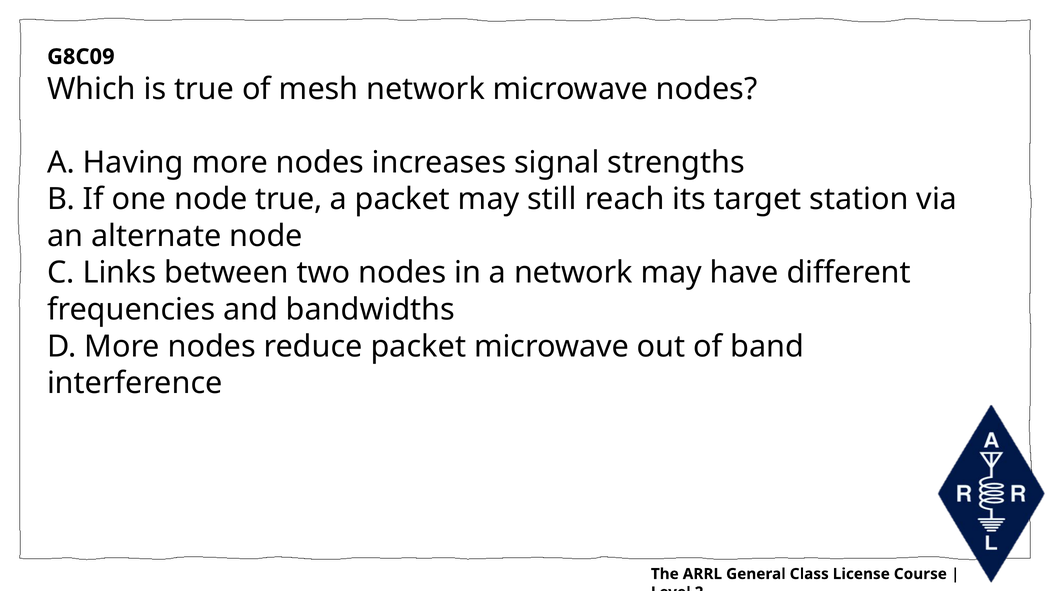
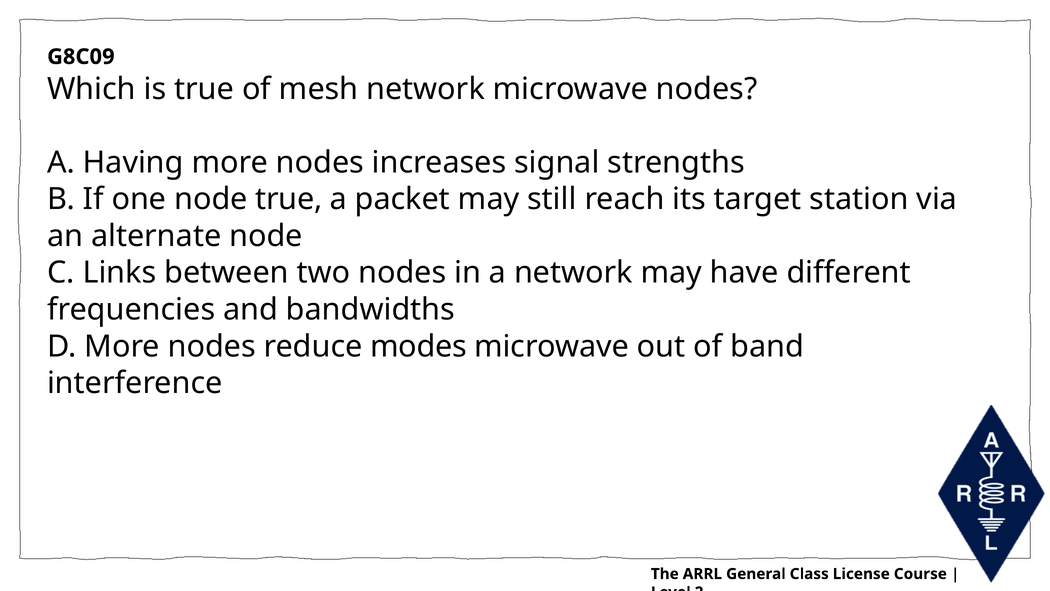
reduce packet: packet -> modes (418, 346)
